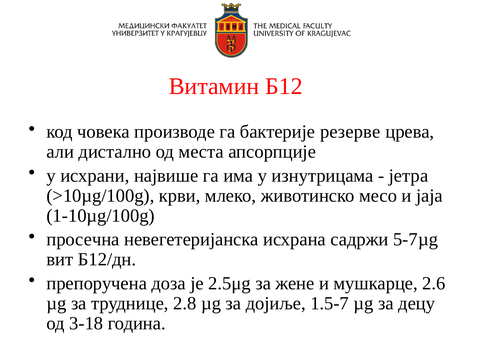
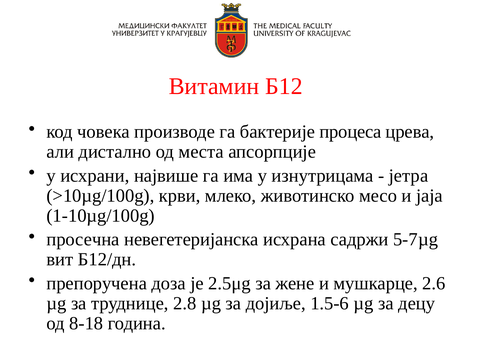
резeрвe: резeрвe -> процеса (350, 132)
1.5-7: 1.5-7 -> 1.5-6 (330, 303)
3-18: 3-18 -> 8-18 (86, 323)
